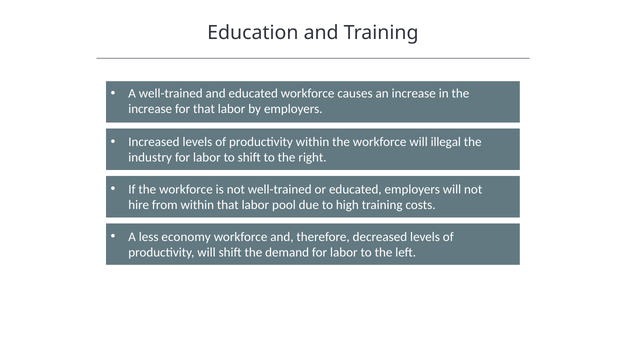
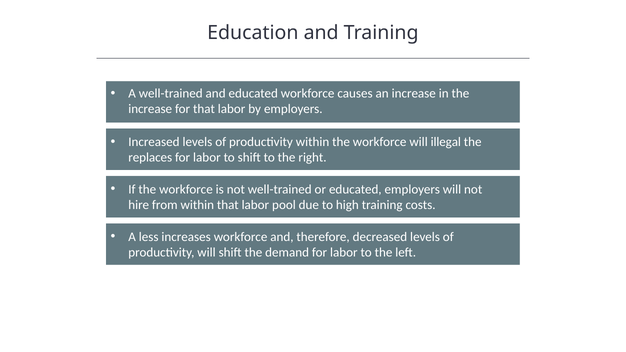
industry: industry -> replaces (150, 158)
economy: economy -> increases (186, 237)
